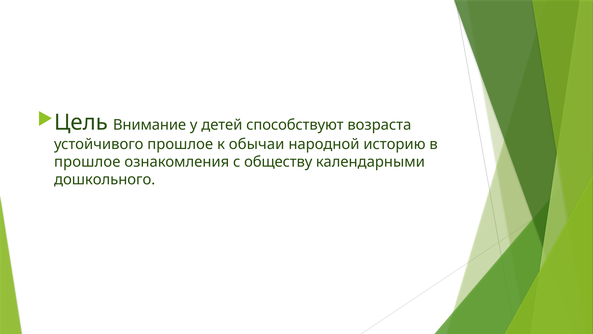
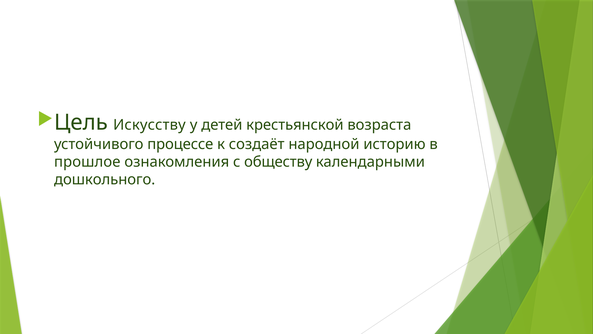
Внимание: Внимание -> Искусству (149, 125)
способствуют: способствуют -> крестьянской (295, 125)
устойчивого прошлое: прошлое -> процессе (180, 144)
обычаи: обычаи -> создаёт (257, 144)
